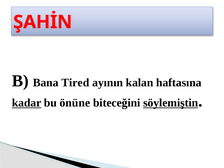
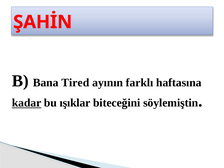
kalan: kalan -> farklı (140, 83)
önüne: önüne -> ışıklar (75, 103)
söylemiştin underline: present -> none (171, 103)
